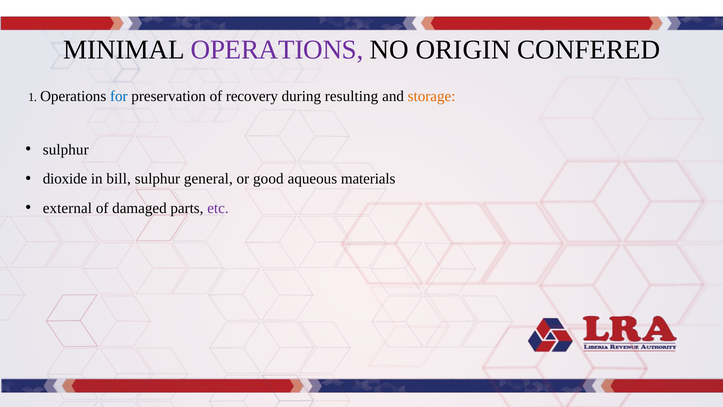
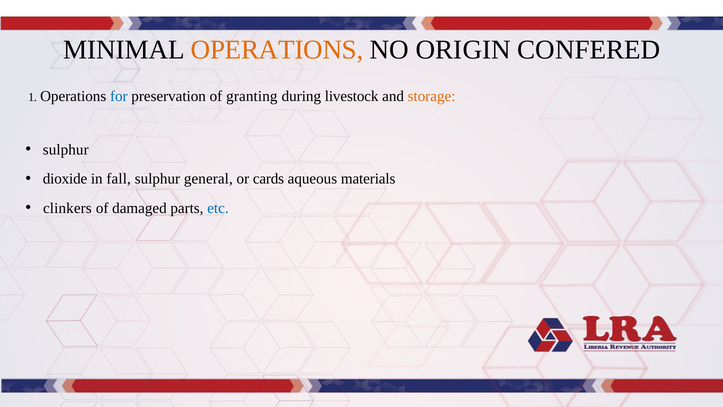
OPERATIONS colour: purple -> orange (277, 50)
recovery: recovery -> granting (252, 96)
resulting: resulting -> livestock (352, 96)
bill: bill -> fall (119, 179)
good: good -> cards (269, 179)
external: external -> clinkers (67, 208)
etc colour: purple -> blue (218, 208)
